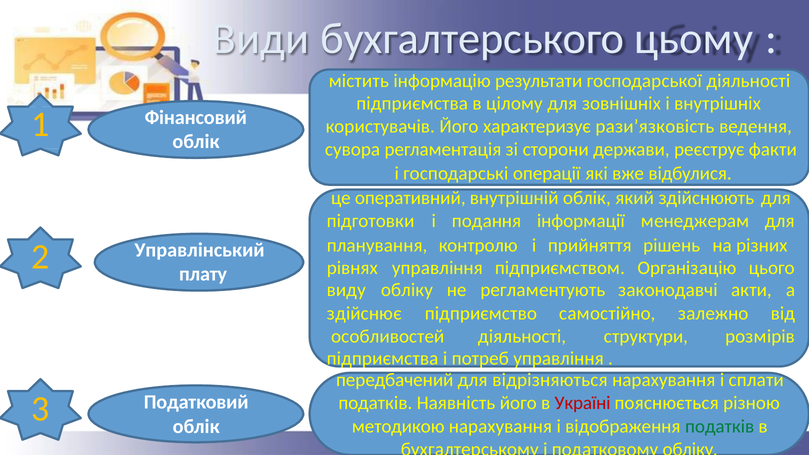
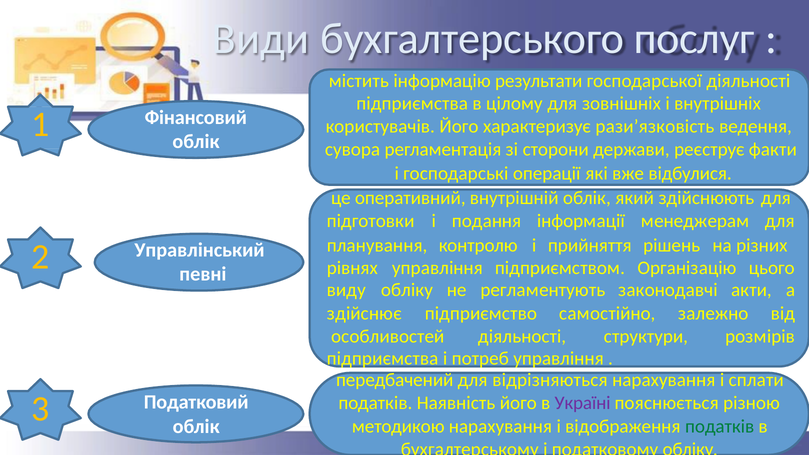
цьому: цьому -> послуг (694, 39)
плату: плату -> певні (203, 274)
Україні colour: red -> purple (583, 403)
